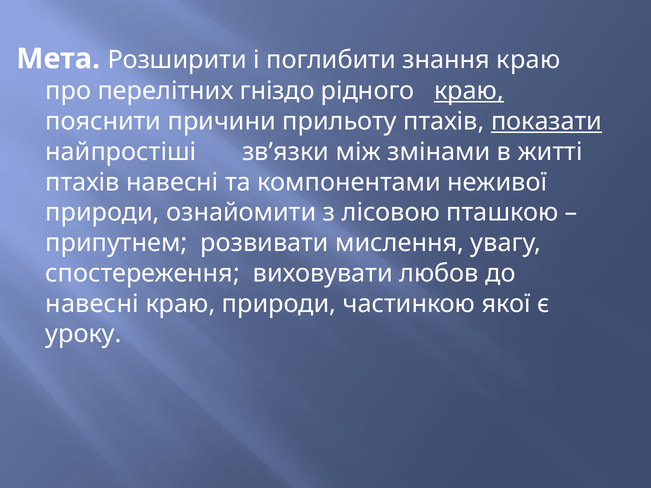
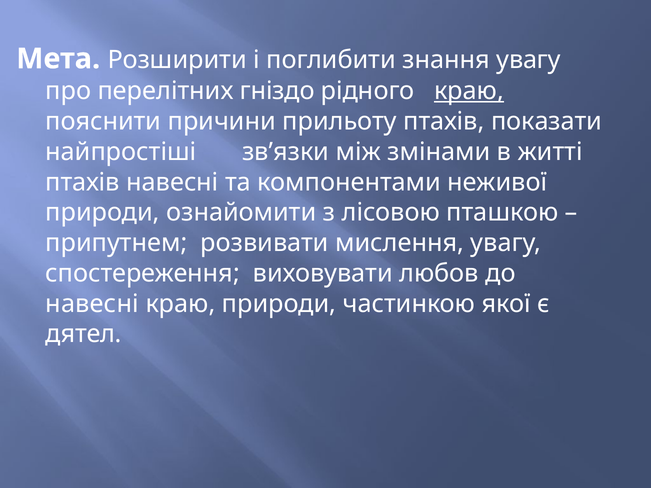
знання краю: краю -> увагу (529, 60)
показати underline: present -> none (547, 121)
уроку: уроку -> дятел (84, 334)
